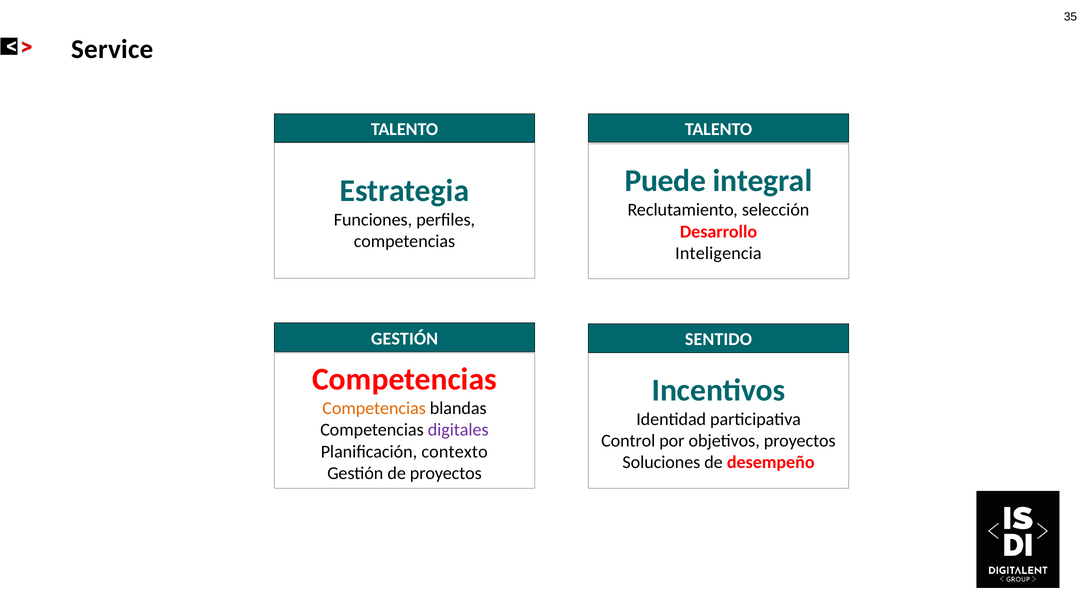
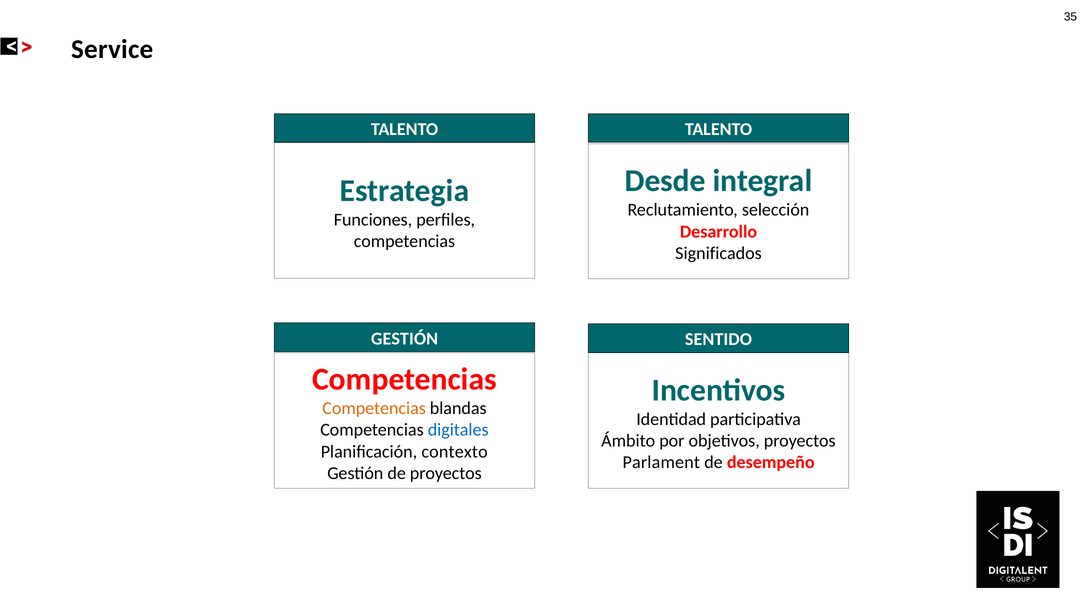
Puede: Puede -> Desde (665, 181)
Inteligencia: Inteligencia -> Significados (719, 253)
digitales colour: purple -> blue (458, 430)
Control: Control -> Ámbito (628, 441)
Soluciones: Soluciones -> Parlament (661, 463)
